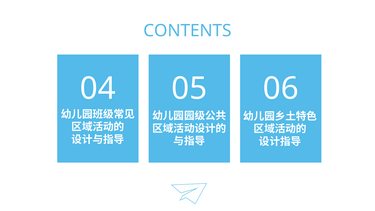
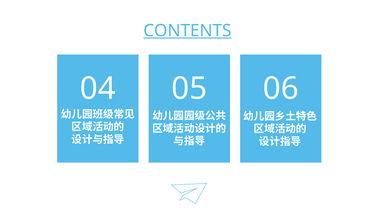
CONTENTS underline: none -> present (187, 31)
